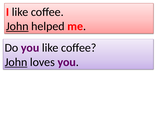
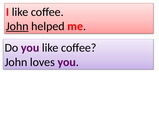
John underline: present -> none (16, 62)
